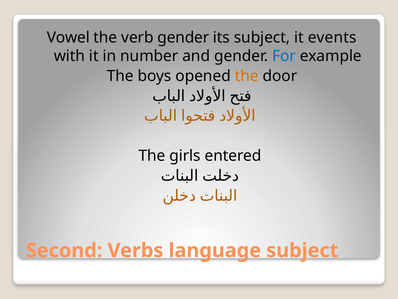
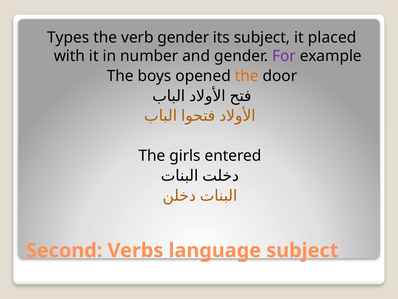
Vowel: Vowel -> Types (68, 37)
events: events -> placed (332, 37)
For colour: blue -> purple (284, 56)
